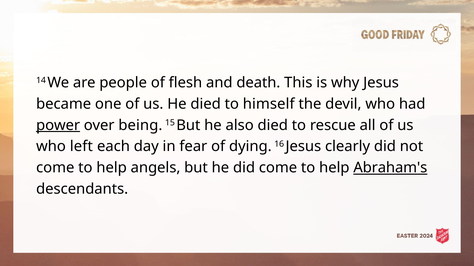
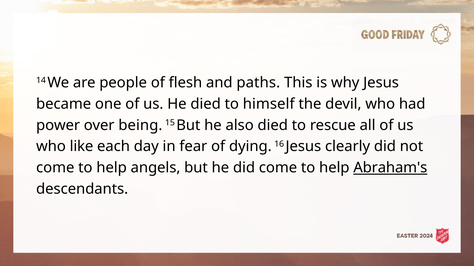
death: death -> paths (258, 83)
power underline: present -> none (58, 125)
left: left -> like (82, 147)
